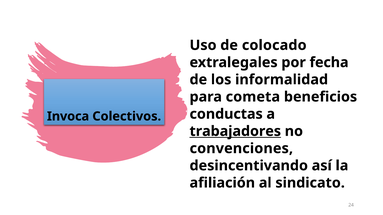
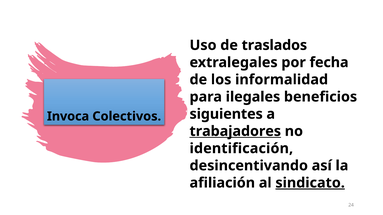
colocado: colocado -> traslados (274, 45)
cometa: cometa -> ilegales (253, 97)
conductas: conductas -> siguientes (226, 114)
convenciones: convenciones -> identificación (241, 149)
sindicato underline: none -> present (310, 183)
